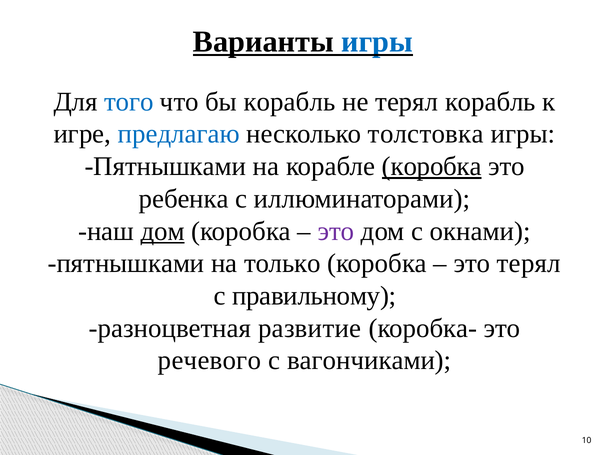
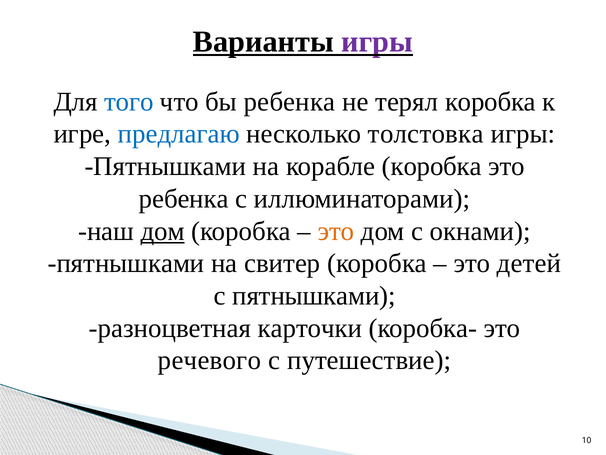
игры colour: blue -> purple (377, 42)
бы корабль: корабль -> ребенка (289, 102)
терял корабль: корабль -> коробка (490, 102)
коробка underline: present -> none (432, 166)
это colour: purple -> orange (336, 231)
только: только -> свитер (282, 263)
это терял: терял -> детей (529, 263)
с правильному: правильному -> пятнышками (314, 296)
развитие: развитие -> карточки (310, 328)
вагончиками: вагончиками -> путешествие (369, 360)
